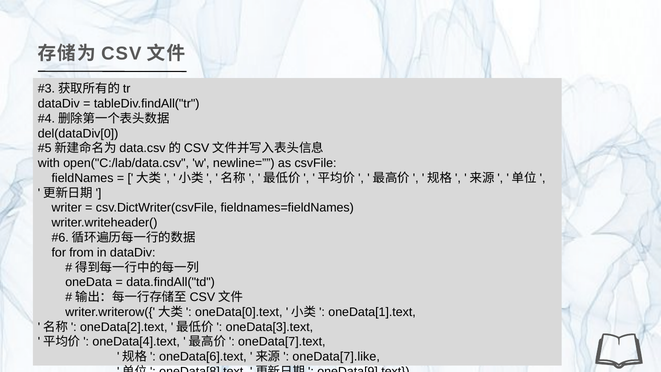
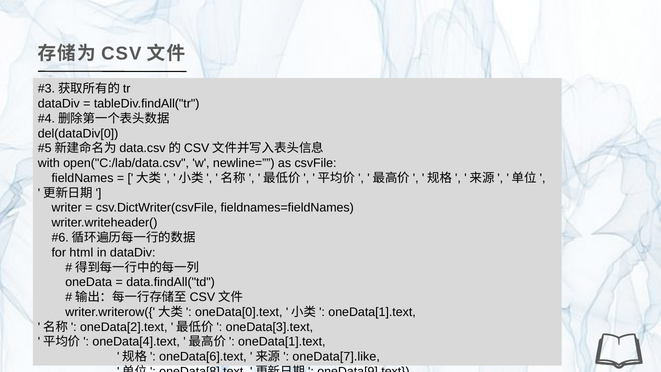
from: from -> html (81, 252)
oneData[7].text: oneData[7].text -> oneData[1].text (282, 342)
